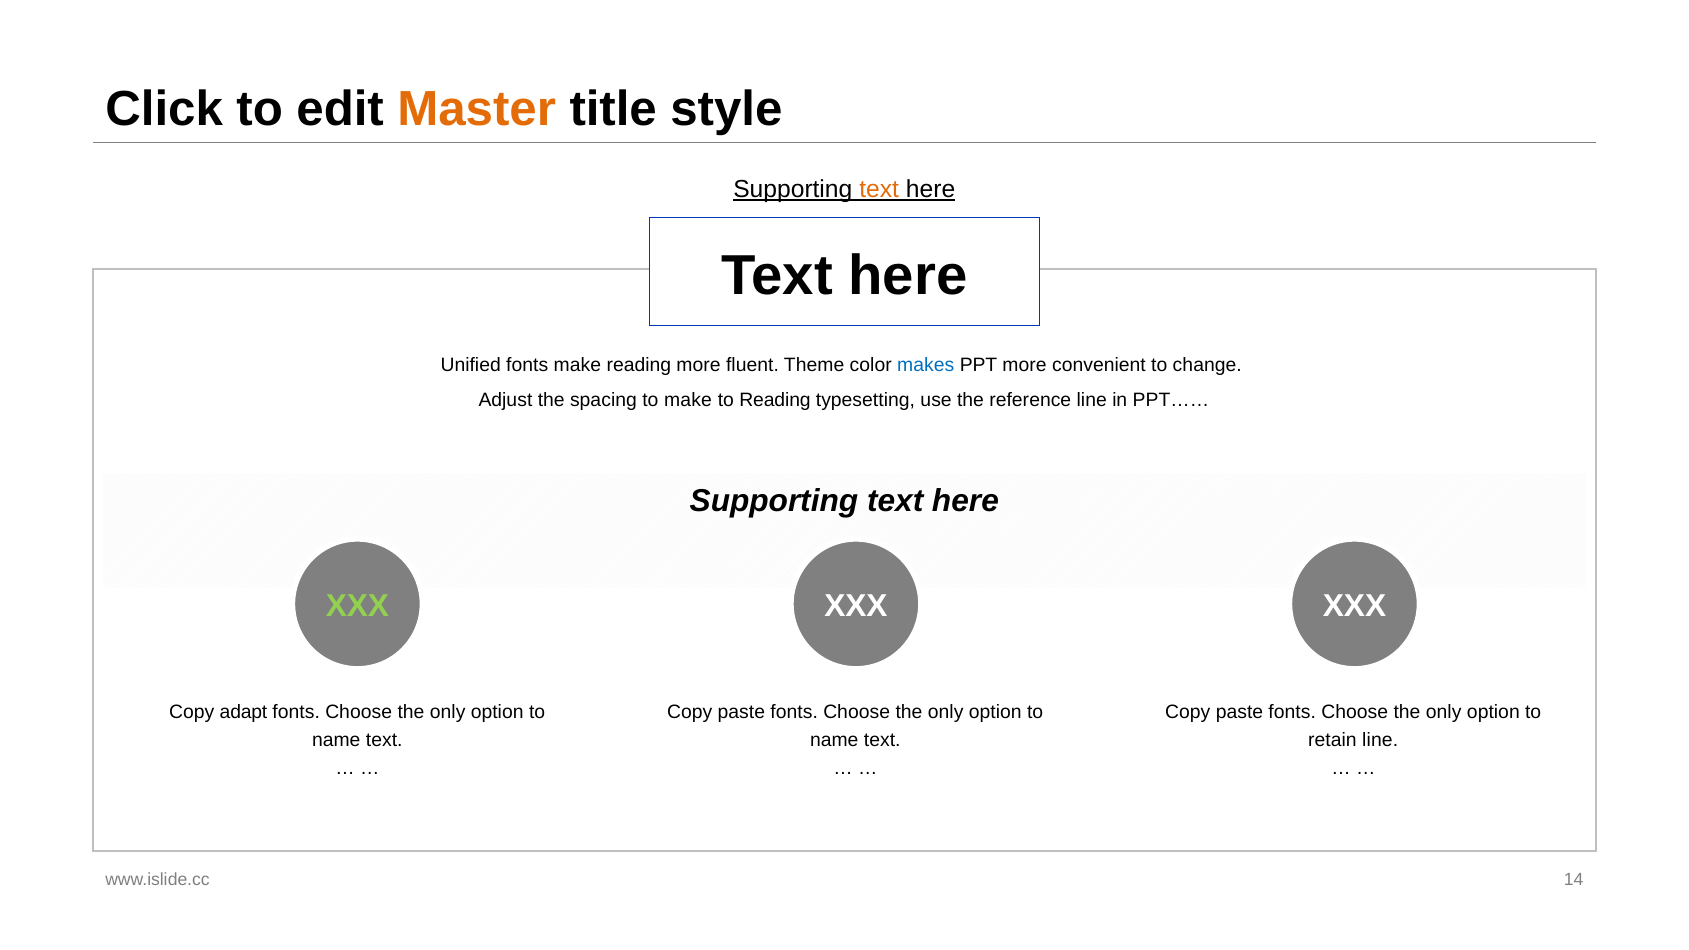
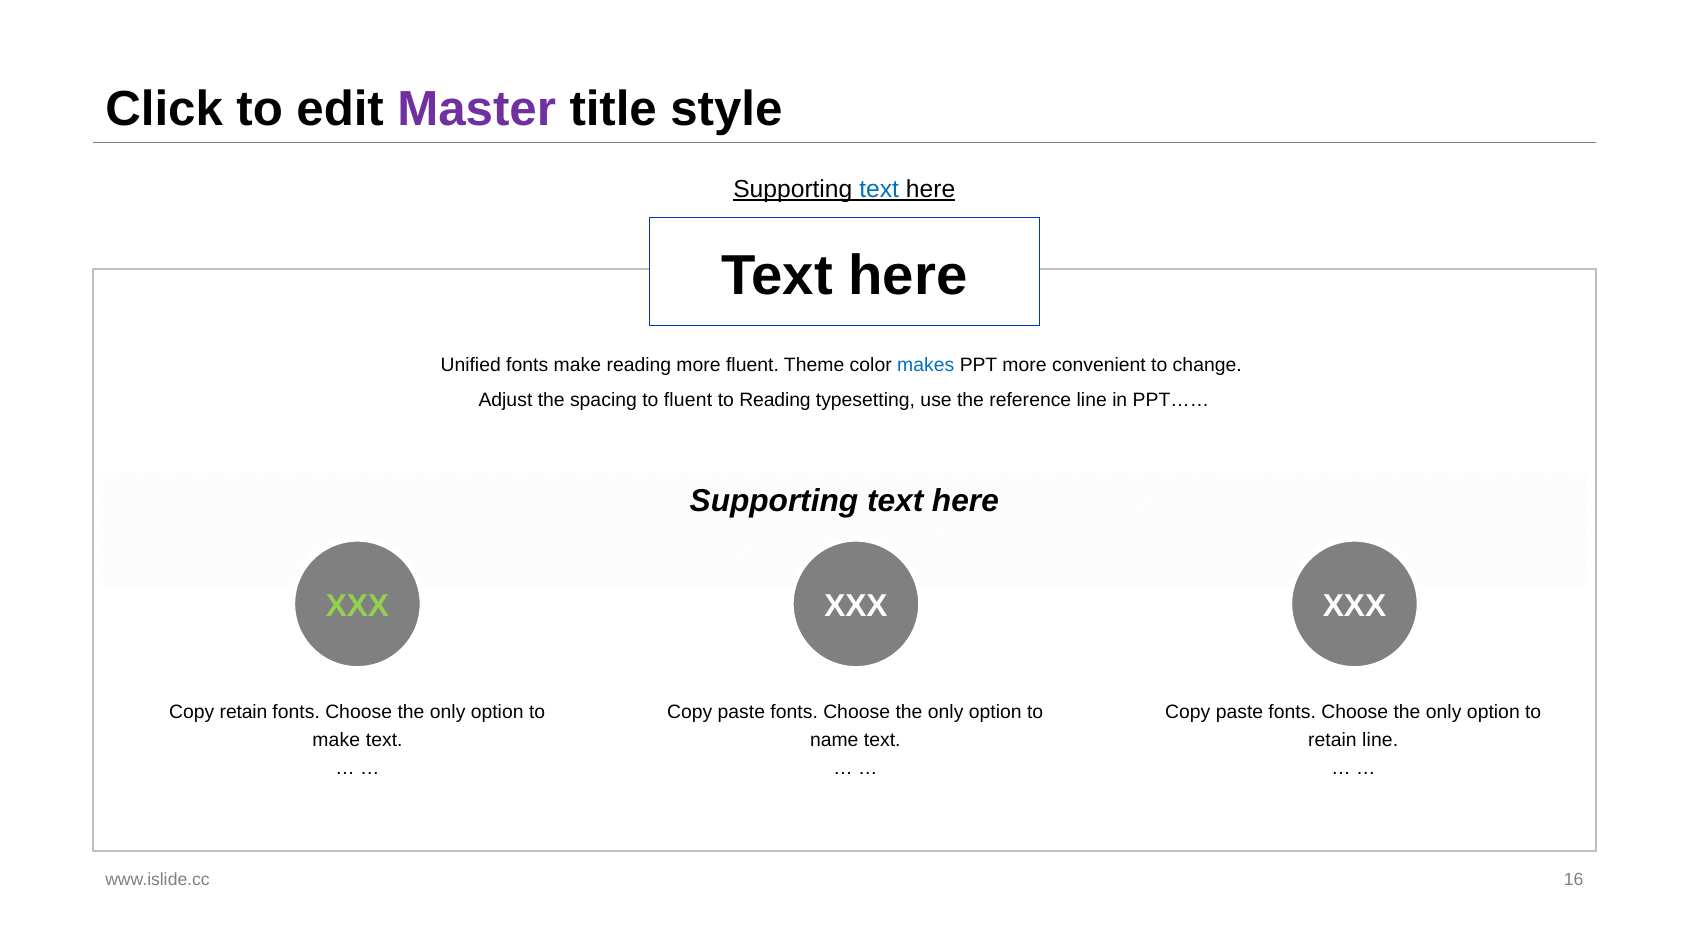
Master colour: orange -> purple (477, 109)
text colour: orange -> blue (879, 189)
to make: make -> fluent (688, 400)
Copy adapt: adapt -> retain (244, 712)
name: name -> make (336, 740)
14: 14 -> 16 (1574, 880)
